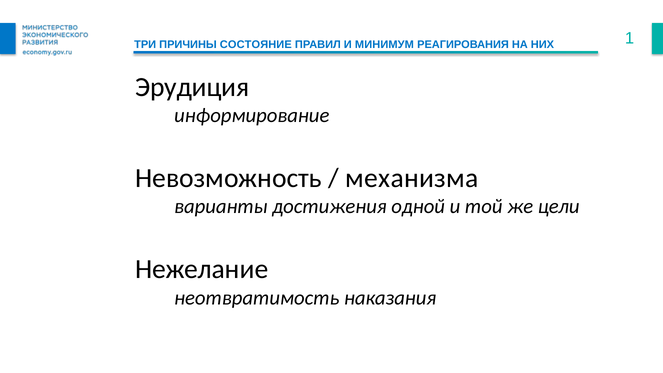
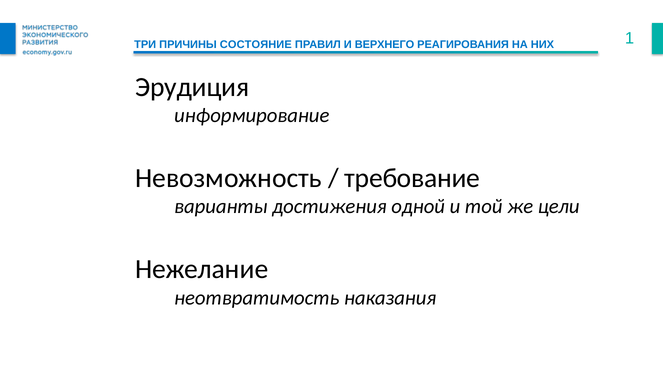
МИНИМУМ: МИНИМУМ -> ВЕРХНЕГО (385, 44)
механизма: механизма -> требование (412, 178)
